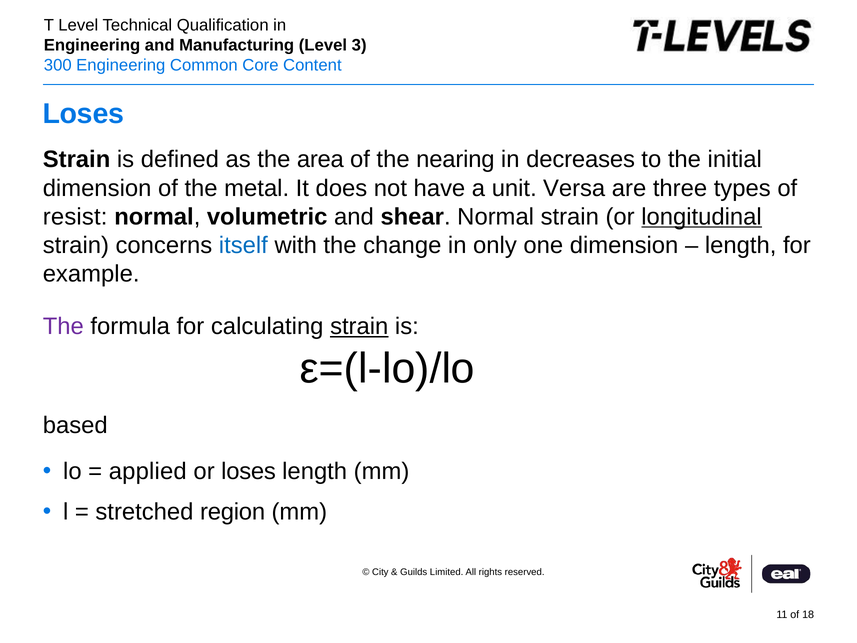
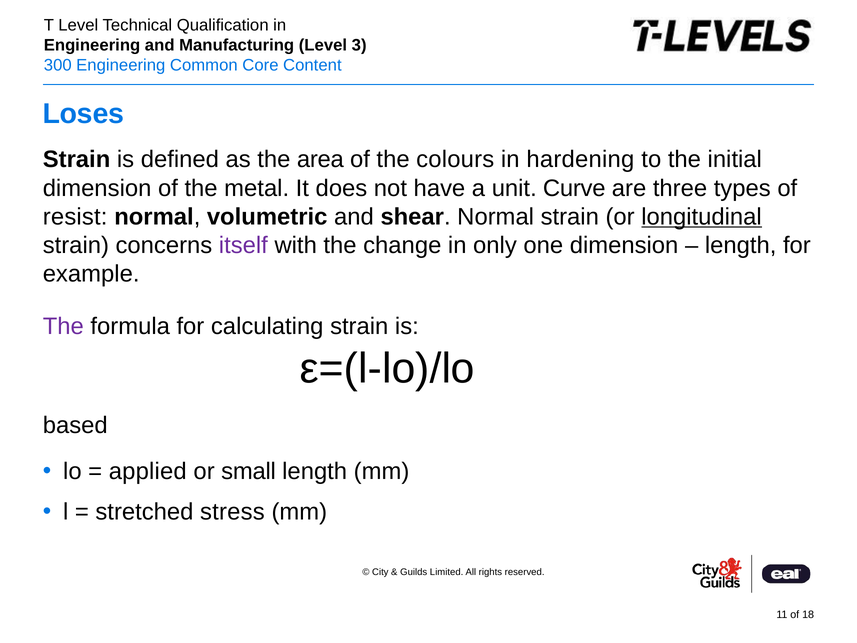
nearing: nearing -> colours (455, 159)
decreases: decreases -> hardening (580, 159)
Versa: Versa -> Curve (574, 188)
itself colour: blue -> purple (243, 245)
strain underline: present -> none (359, 326)
or loses: loses -> small (249, 471)
region: region -> stress (232, 512)
